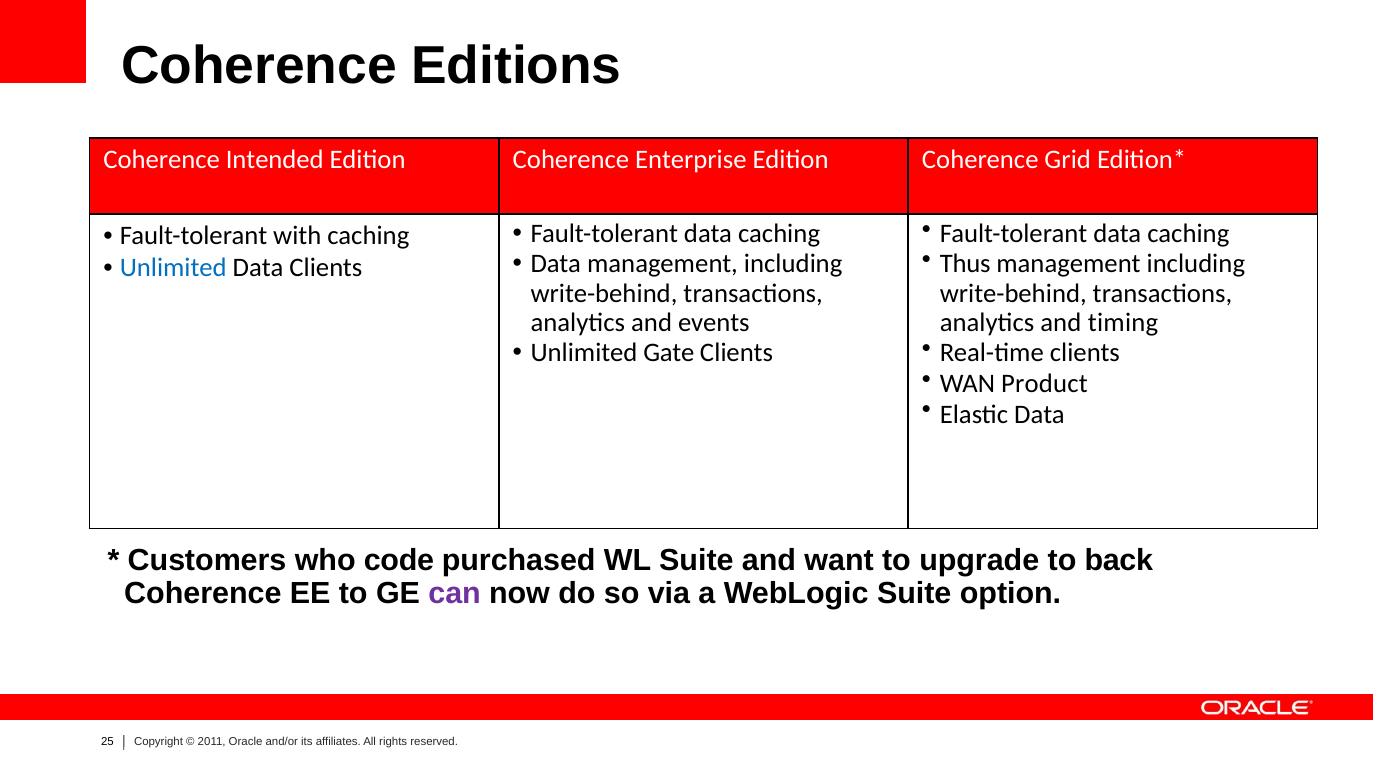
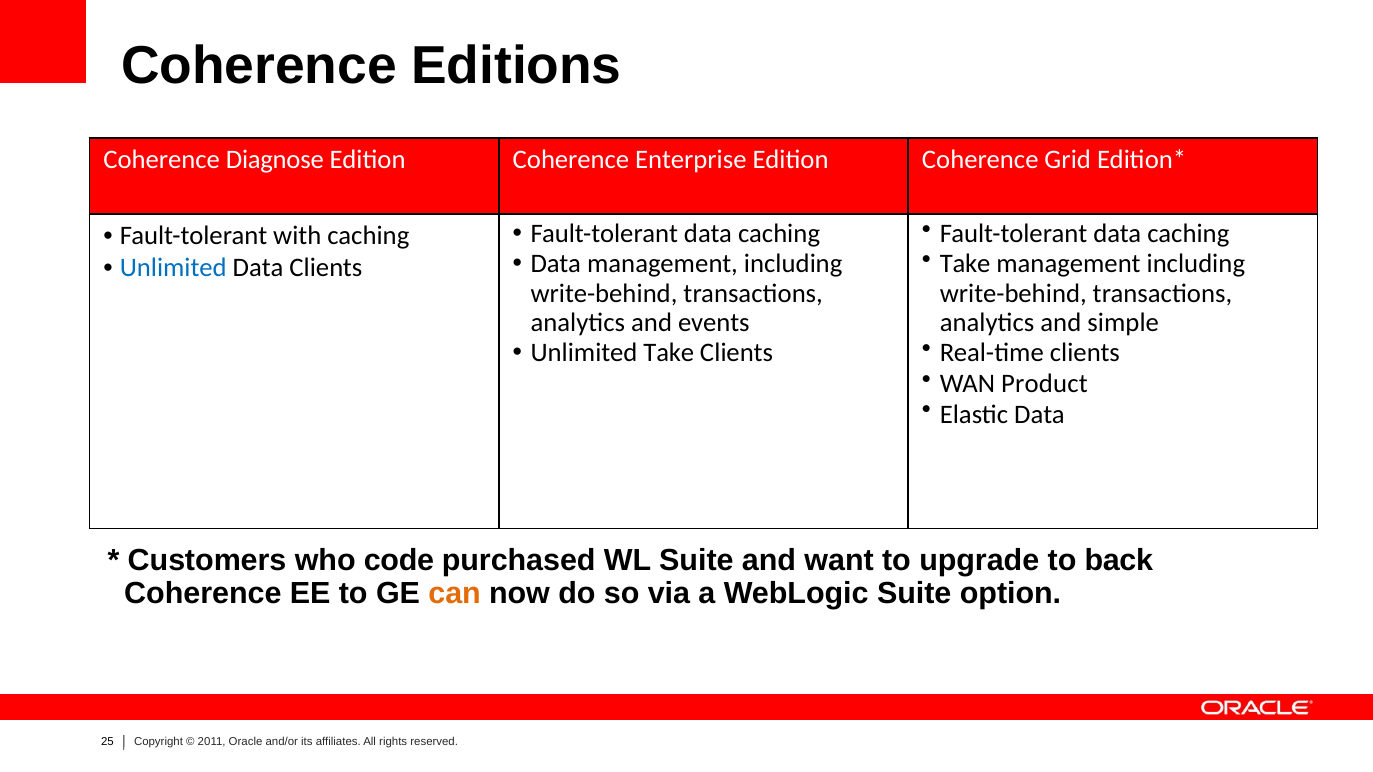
Intended: Intended -> Diagnose (275, 160)
Thus: Thus -> Take (965, 264)
timing: timing -> simple (1123, 323)
Unlimited Gate: Gate -> Take (669, 353)
can colour: purple -> orange (455, 594)
